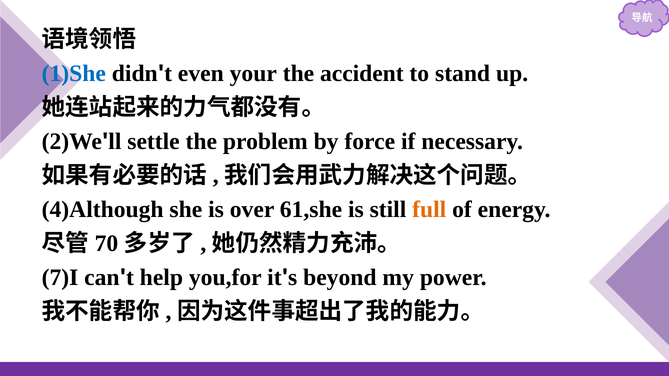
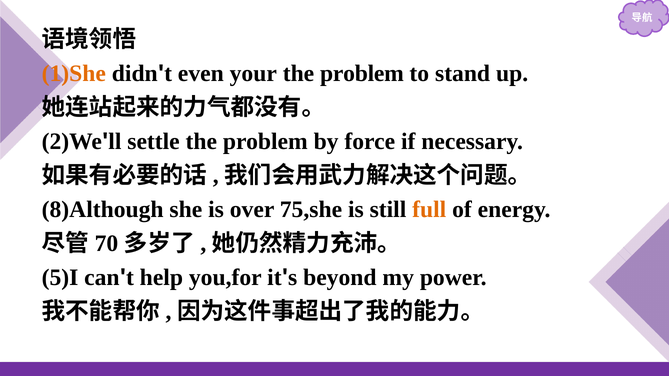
1)She colour: blue -> orange (74, 74)
accident: accident -> problem (362, 74)
4)Although: 4)Although -> 8)Although (103, 210)
61,she: 61,she -> 75,she (311, 210)
7)I: 7)I -> 5)I (60, 277)
